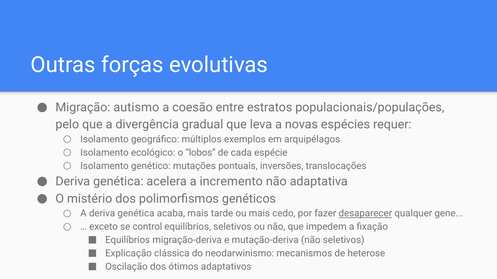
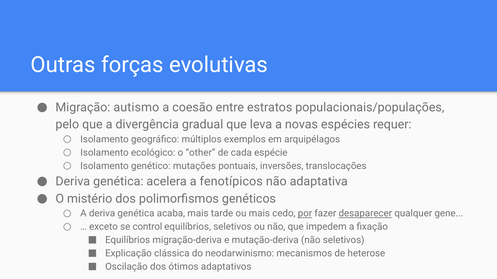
lobos: lobos -> other (200, 153)
incremento: incremento -> fenotípicos (231, 182)
por underline: none -> present (305, 214)
